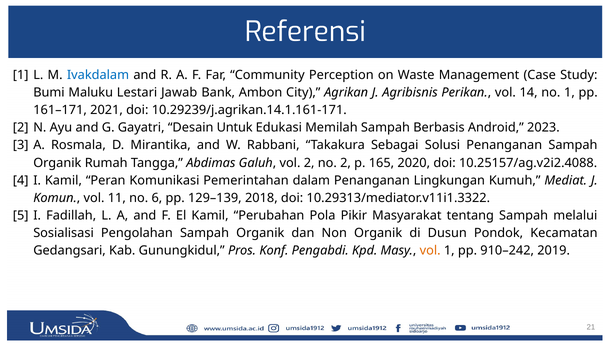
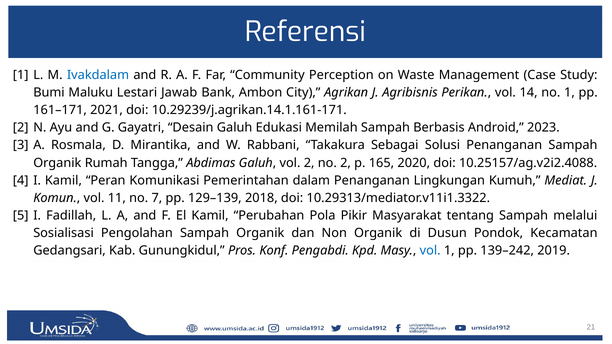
Desain Untuk: Untuk -> Galuh (235, 128)
6: 6 -> 7 (157, 198)
vol colour: orange -> blue (430, 251)
910–242: 910–242 -> 139–242 (507, 251)
